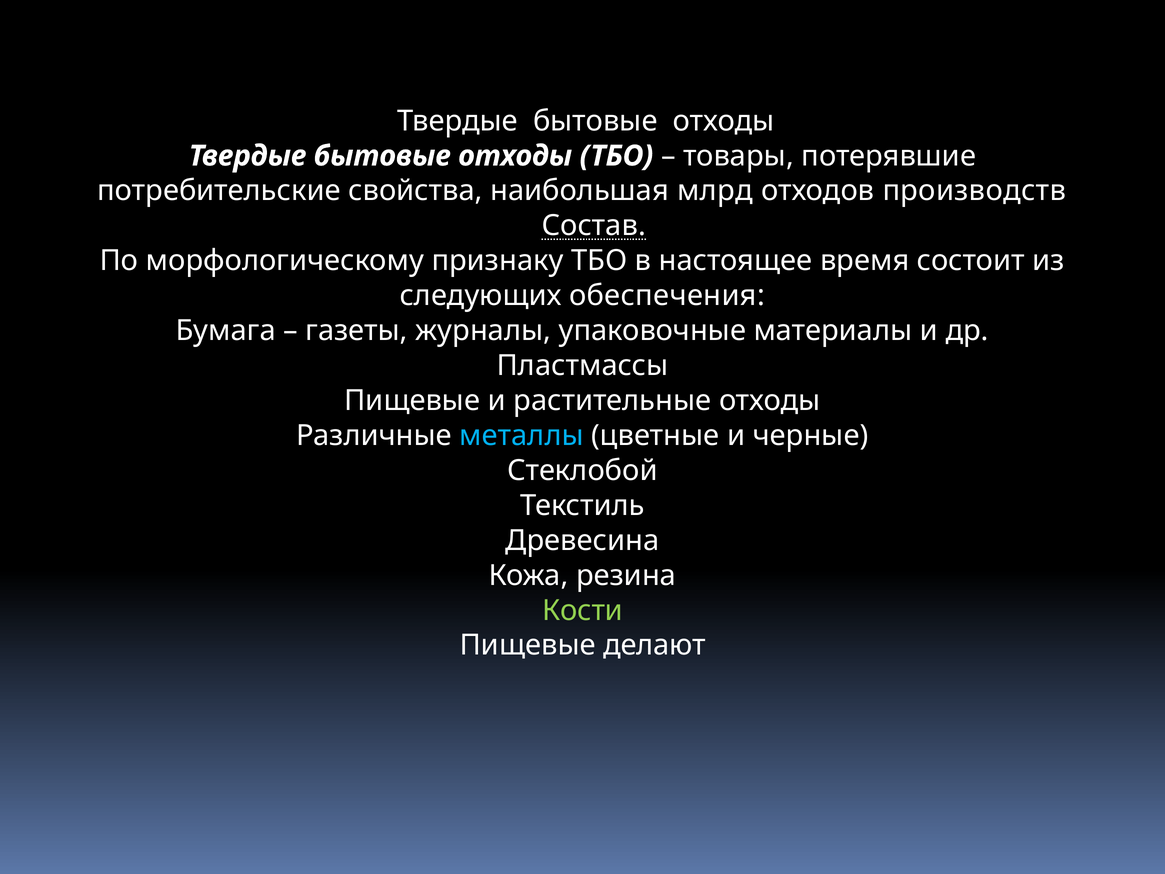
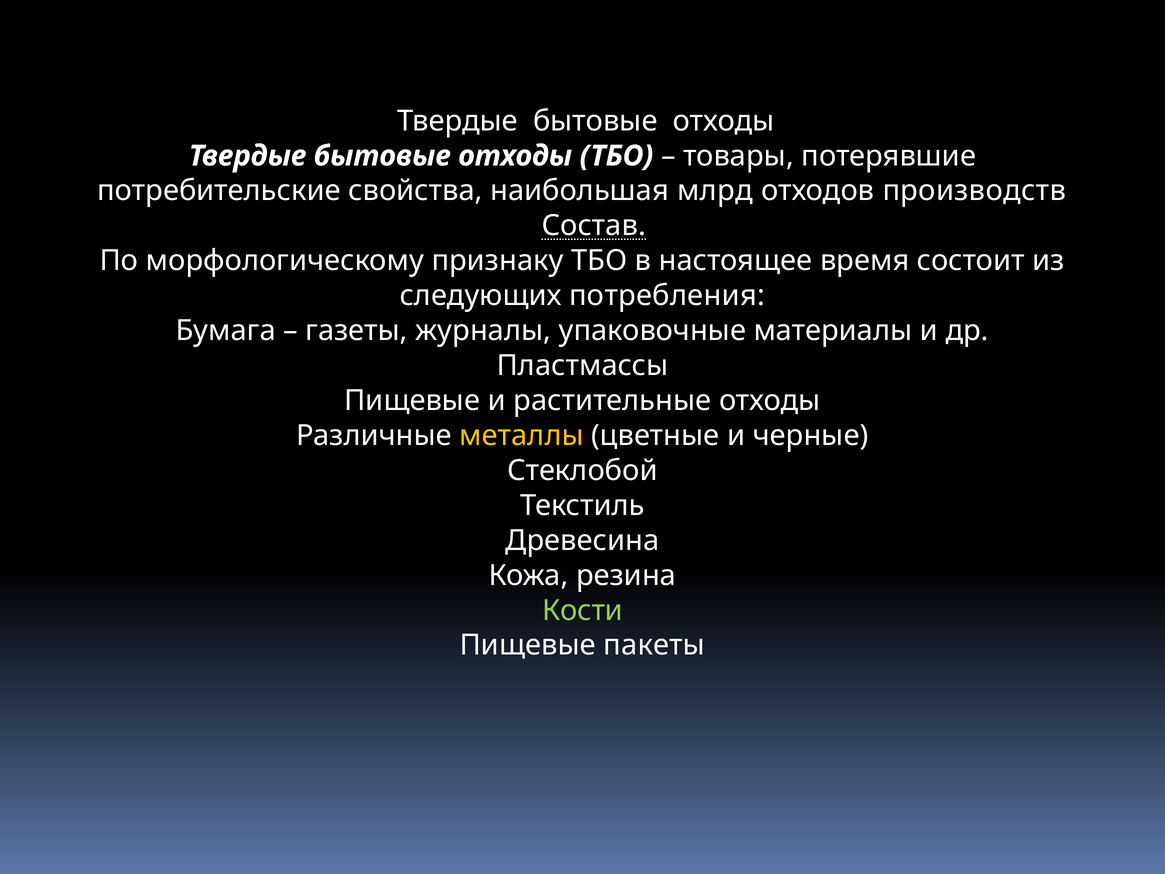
обеспечения: обеспечения -> потребления (667, 296)
металлы colour: light blue -> yellow (522, 435)
делают: делают -> пакеты (654, 645)
